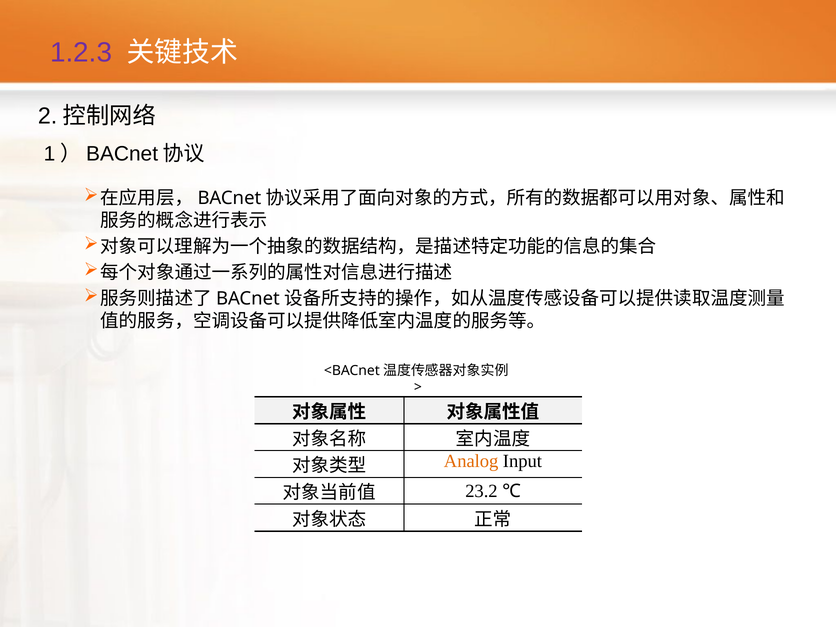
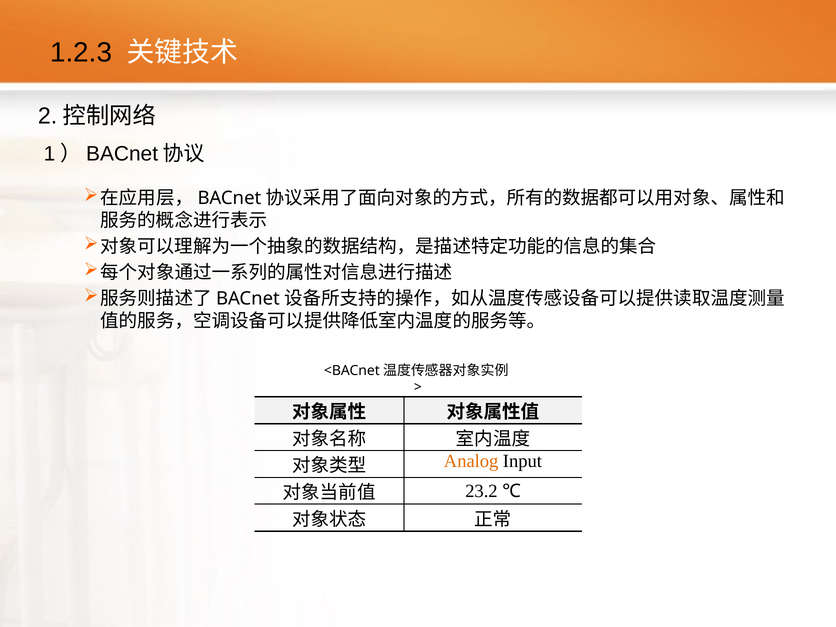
1.2.3 colour: purple -> black (81, 53)
